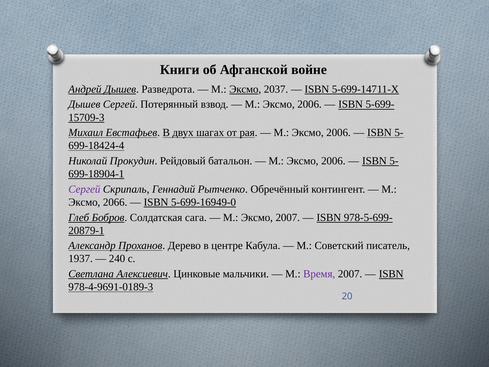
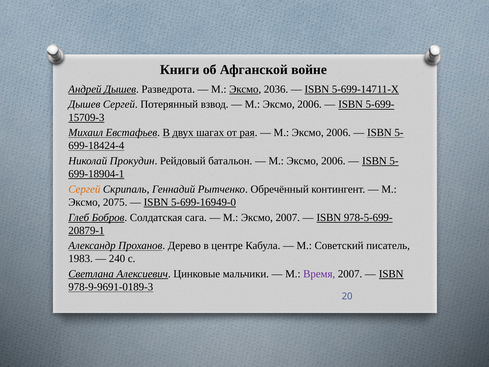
2037: 2037 -> 2036 (276, 89)
Сергей colour: purple -> orange (84, 189)
2066: 2066 -> 2075 (115, 202)
1937: 1937 -> 1983 (81, 259)
978-4-9691-0189-3: 978-4-9691-0189-3 -> 978-9-9691-0189-3 (111, 287)
